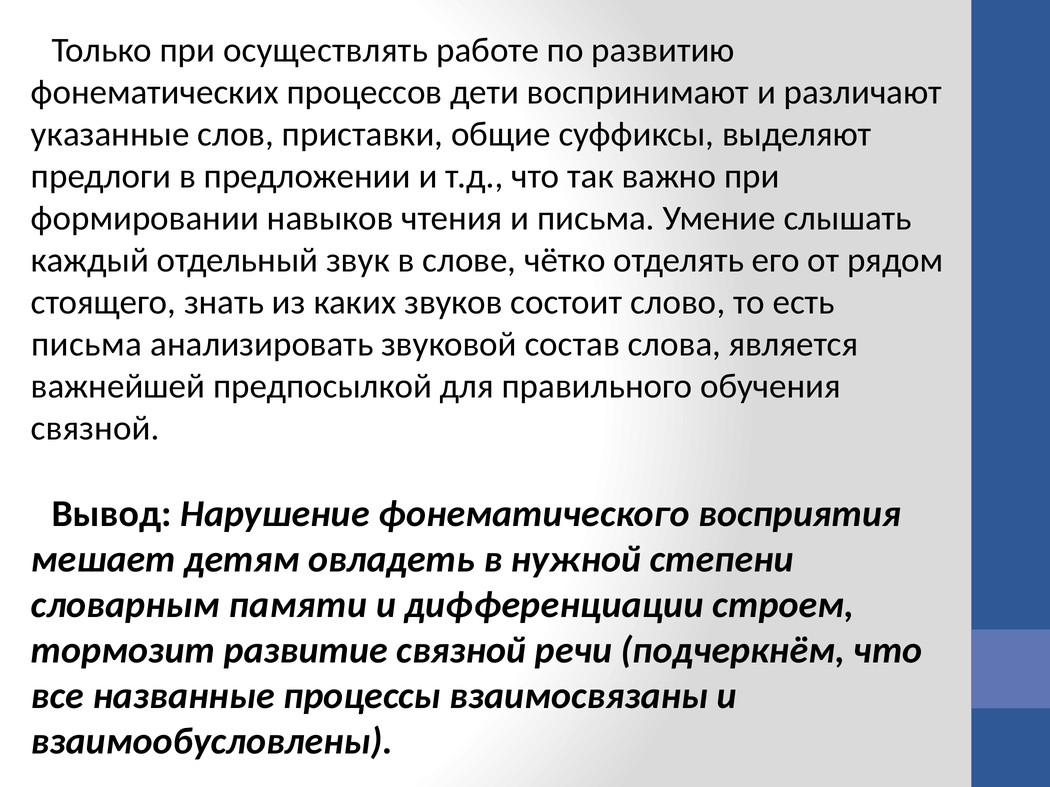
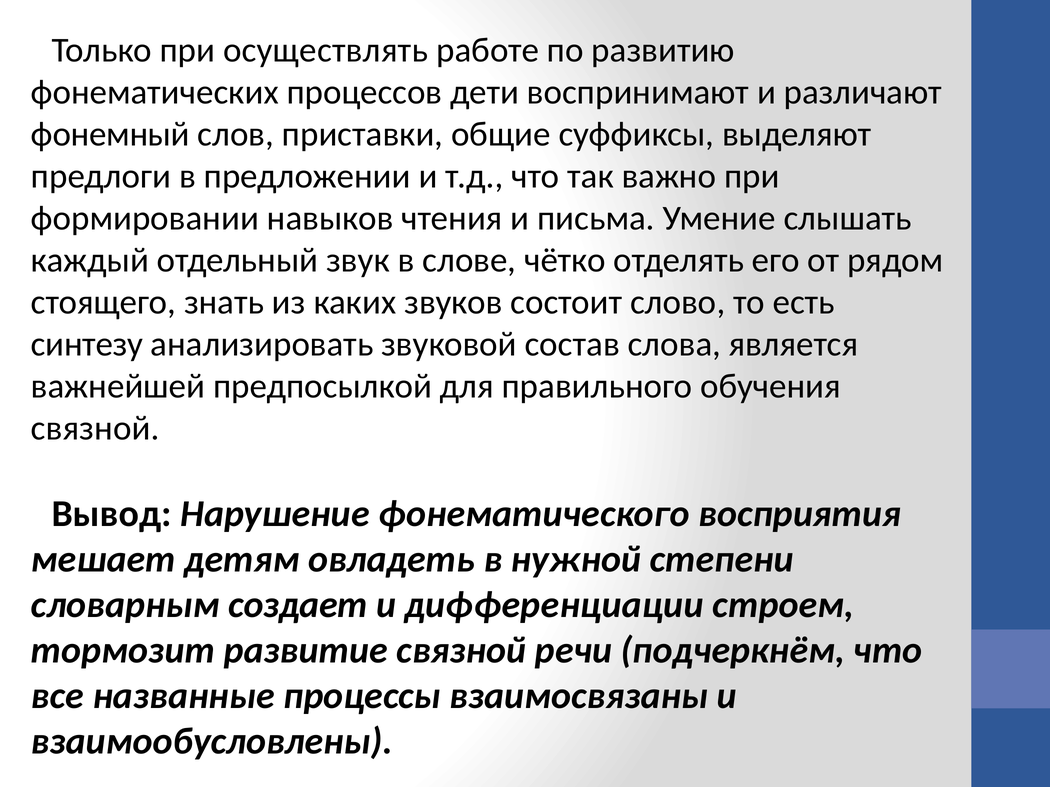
указанные: указанные -> фонемный (110, 134)
письма: письма -> синтезу (87, 344)
памяти: памяти -> создает (298, 605)
